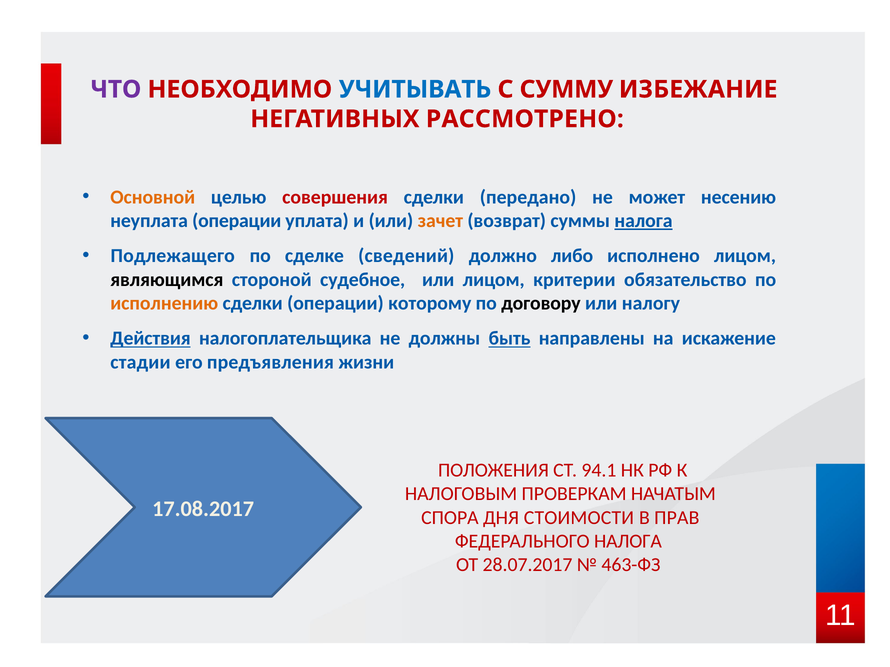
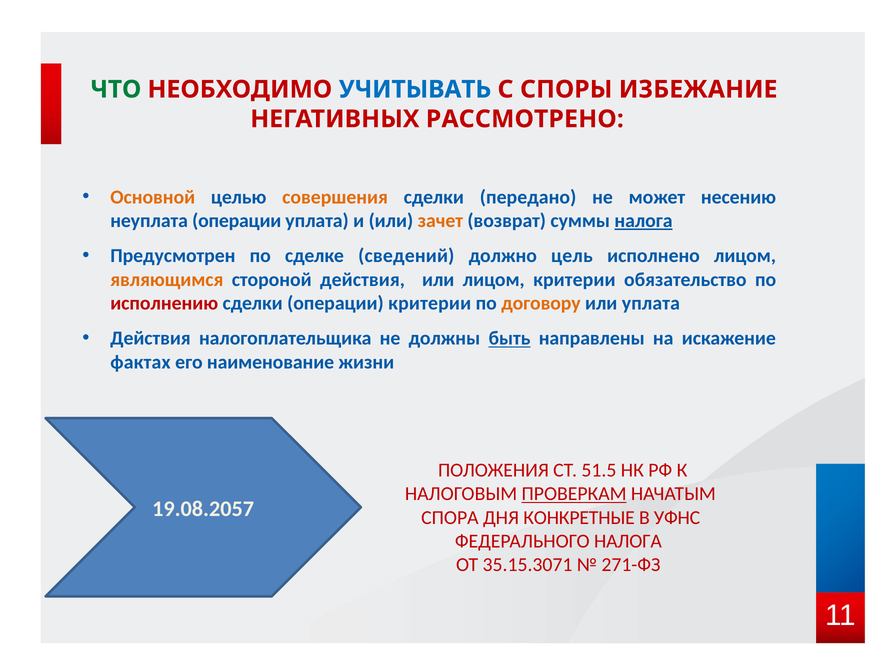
ЧТО colour: purple -> green (116, 89)
СУММУ: СУММУ -> СПОРЫ (566, 89)
совершения colour: red -> orange (335, 197)
Подлежащего: Подлежащего -> Предусмотрен (173, 256)
либо: либо -> цель (572, 256)
являющимся colour: black -> orange (167, 280)
стороной судебное: судебное -> действия (363, 280)
исполнению colour: orange -> red (164, 304)
операции которому: которому -> критерии (430, 304)
договору colour: black -> orange (541, 304)
или налогу: налогу -> уплата (651, 304)
Действия underline: present -> none (150, 339)
стадии: стадии -> фактах (140, 362)
предъявления: предъявления -> наименование (271, 362)
94.1: 94.1 -> 51.5 (599, 471)
ПРОВЕРКАМ underline: none -> present (574, 494)
17.08.2017: 17.08.2017 -> 19.08.2057 (203, 509)
СТОИМОСТИ: СТОИМОСТИ -> КОНКРЕТНЫЕ (579, 518)
ПРАВ: ПРАВ -> УФНС (677, 518)
28.07.2017: 28.07.2017 -> 35.15.3071 (528, 565)
463-ФЗ: 463-ФЗ -> 271-ФЗ (631, 565)
